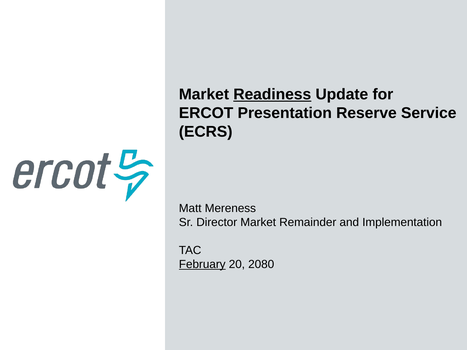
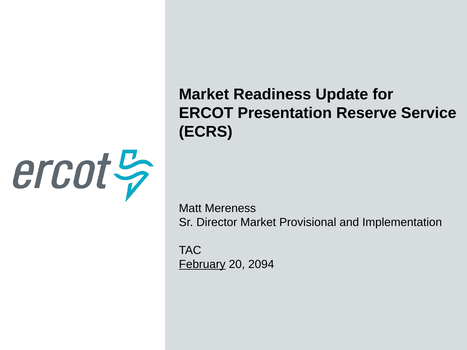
Readiness underline: present -> none (272, 94)
Remainder: Remainder -> Provisional (308, 223)
2080: 2080 -> 2094 (261, 265)
